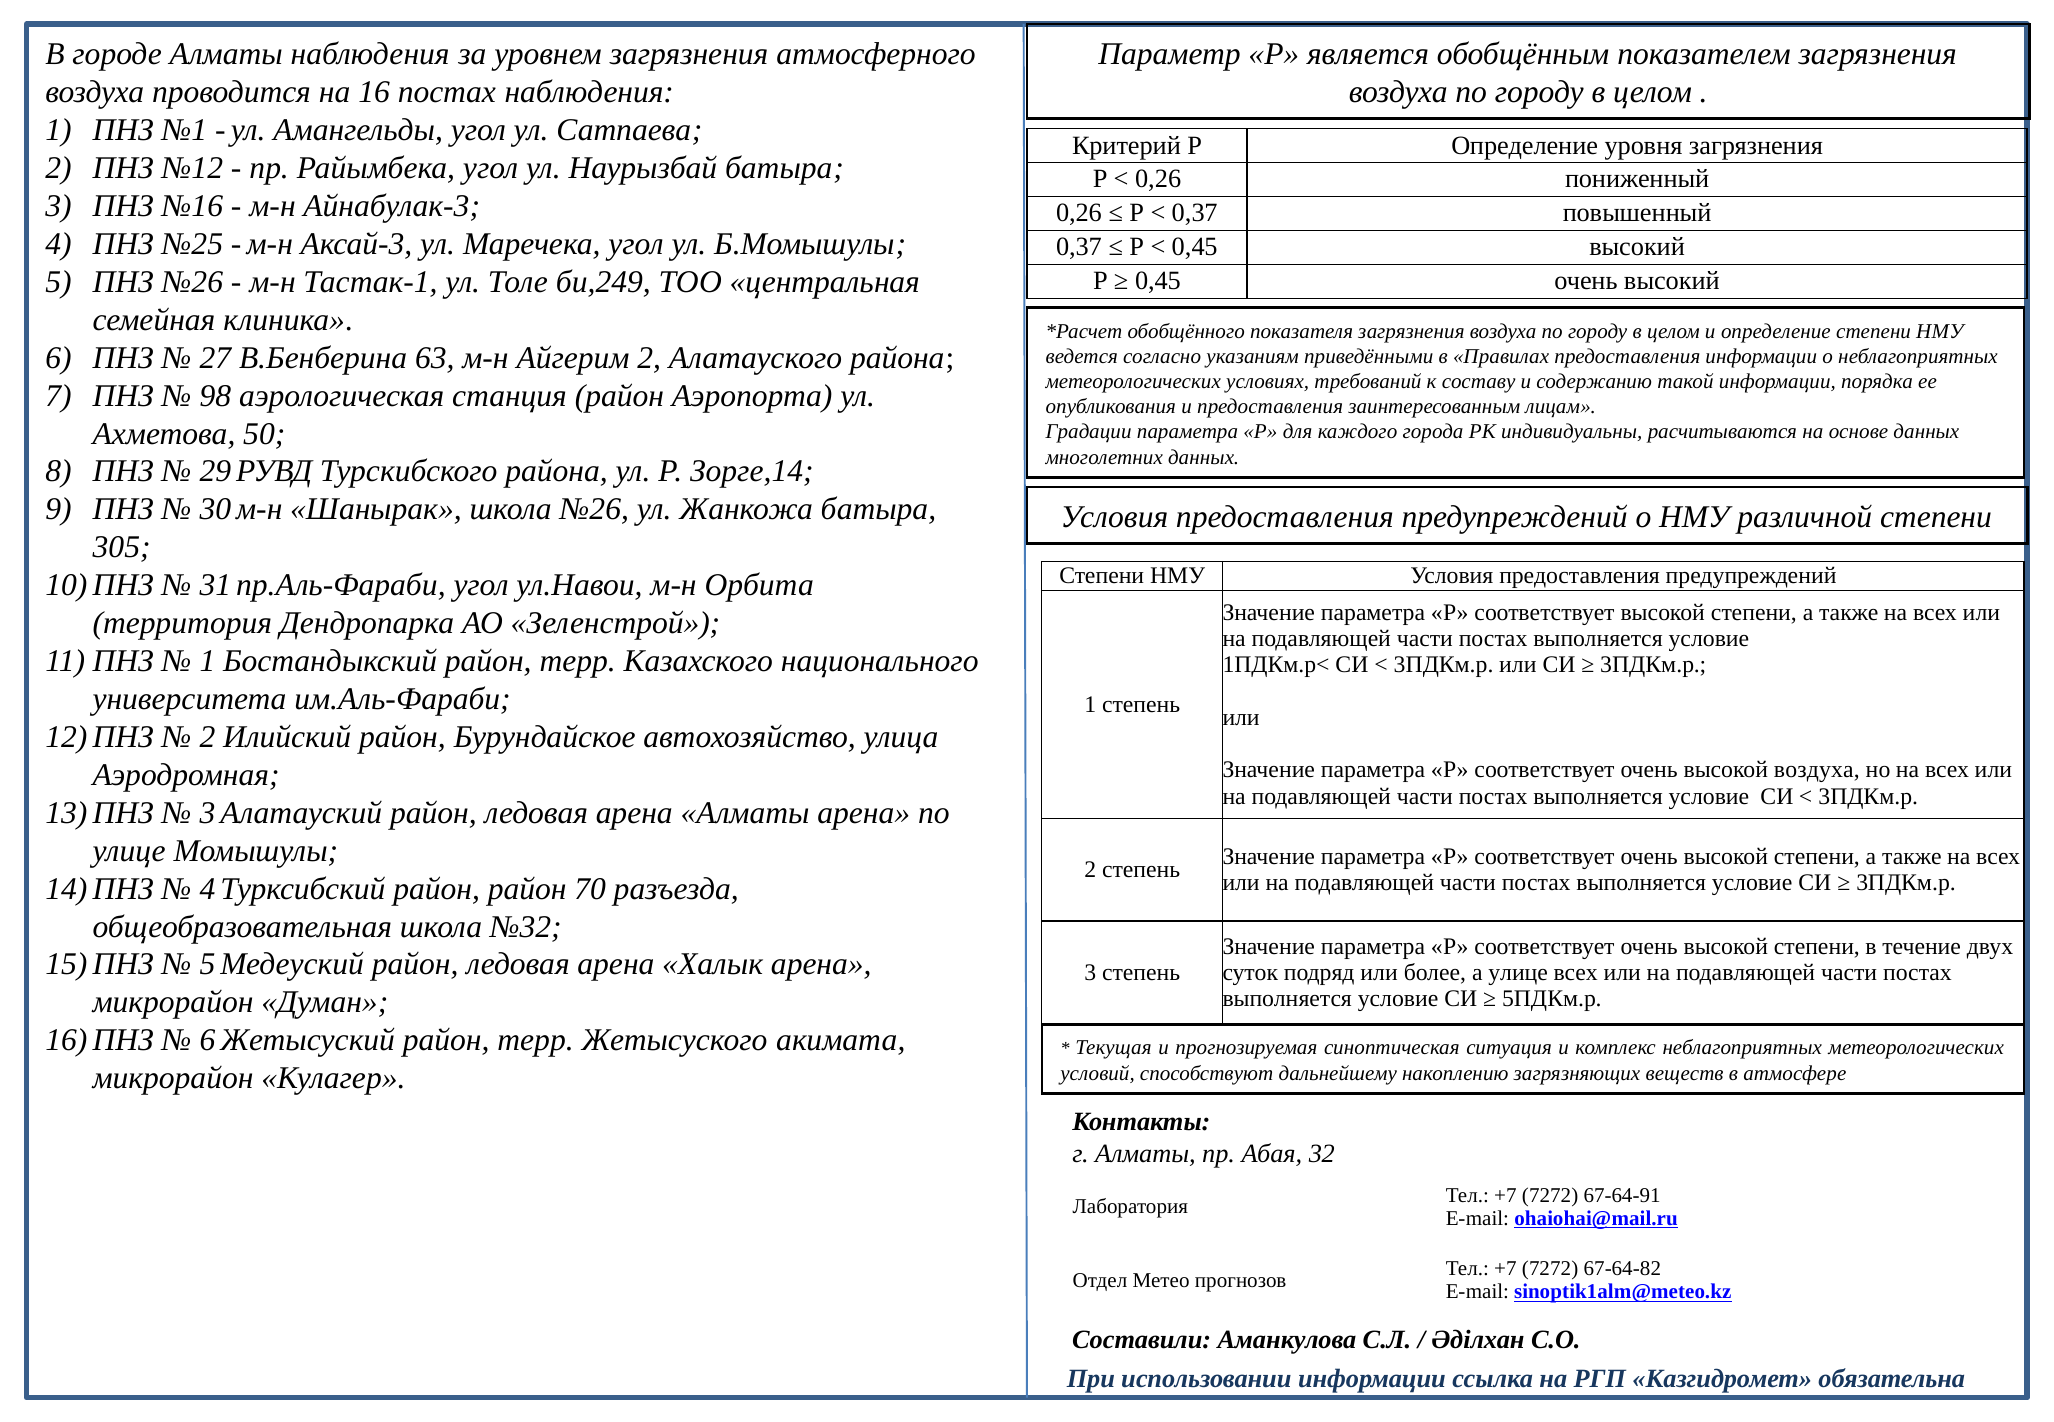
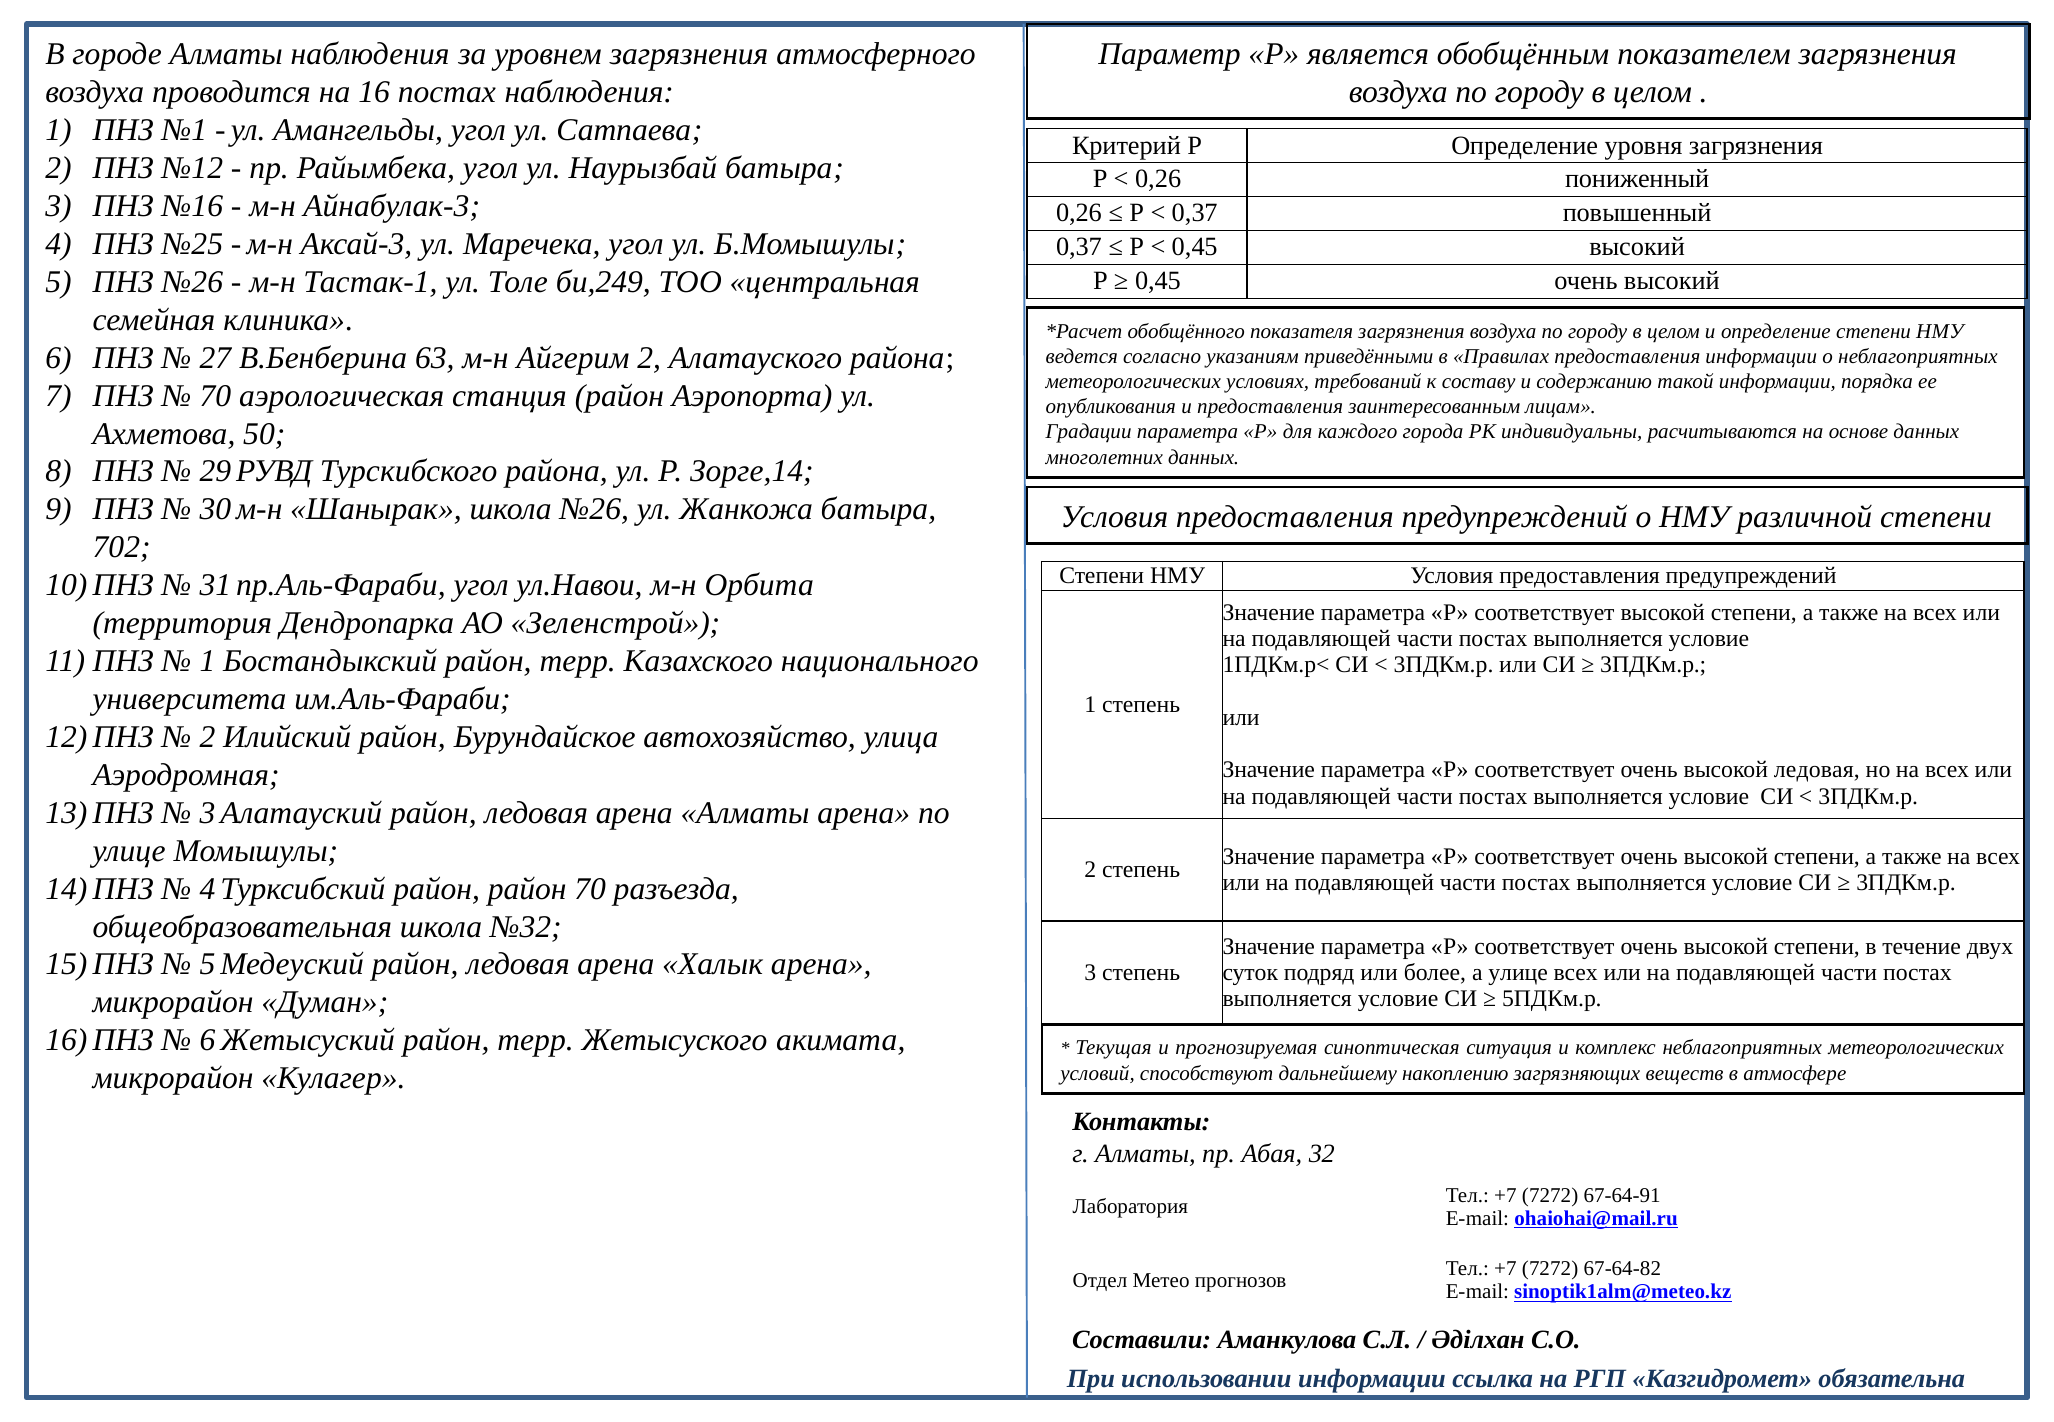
98: 98 -> 70 (215, 396)
305: 305 -> 702 (122, 547)
высокой воздуха: воздуха -> ледовая (1817, 770)
